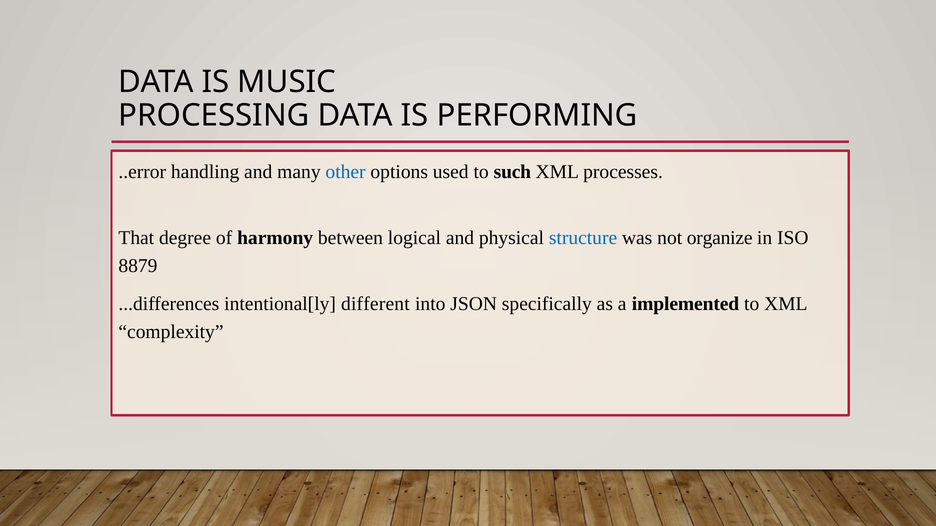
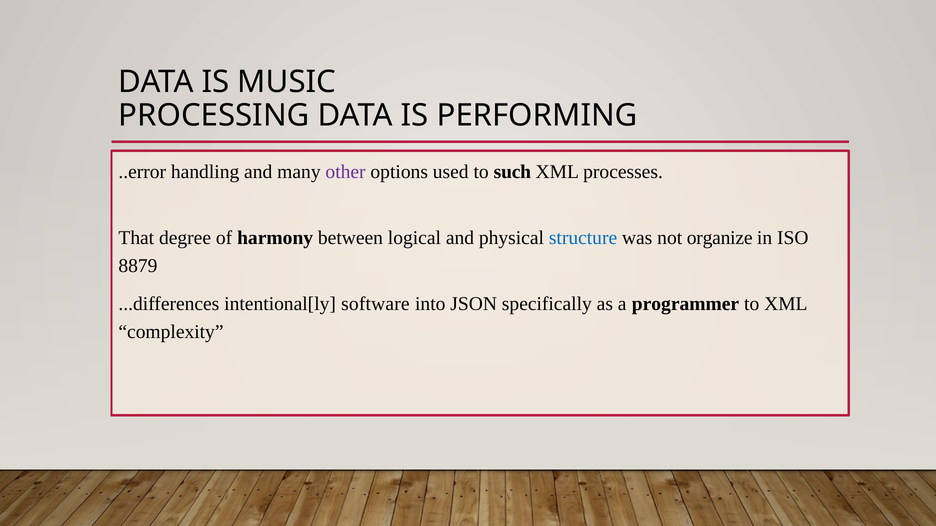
other colour: blue -> purple (346, 172)
different: different -> software (375, 304)
implemented: implemented -> programmer (685, 304)
